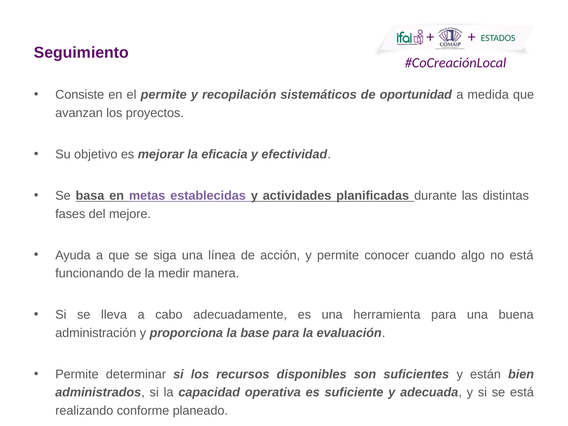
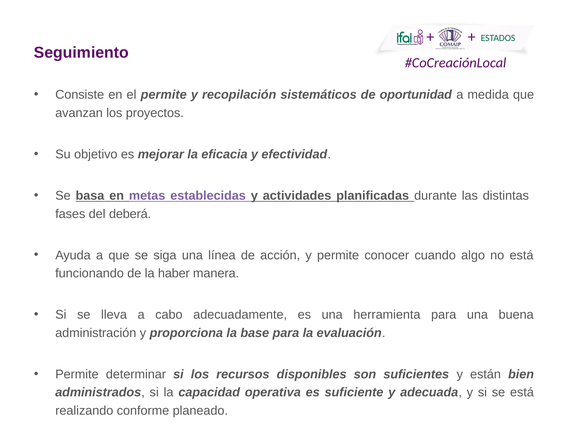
mejore: mejore -> deberá (130, 214)
medir: medir -> haber (174, 273)
